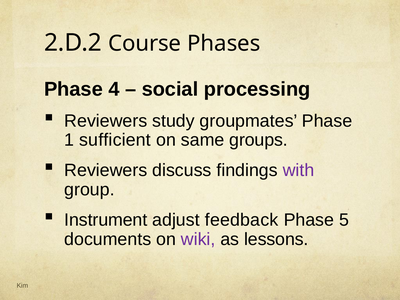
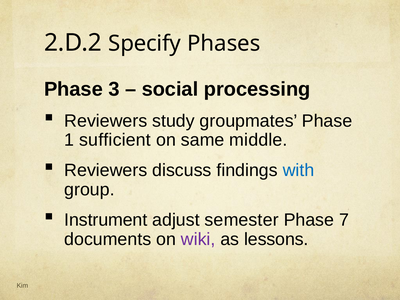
Course: Course -> Specify (145, 43)
4: 4 -> 3 (114, 89)
groups: groups -> middle (258, 140)
with colour: purple -> blue (298, 170)
feedback: feedback -> semester (242, 220)
5: 5 -> 7 (344, 220)
